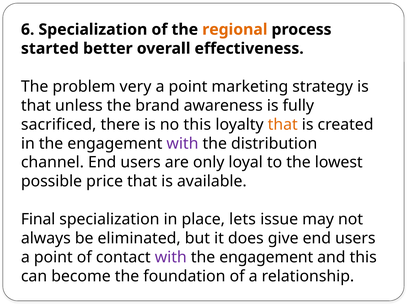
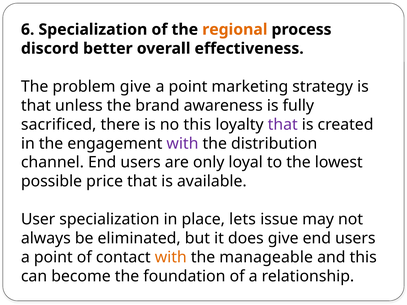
started: started -> discord (50, 49)
problem very: very -> give (135, 87)
that colour: orange -> purple (283, 125)
Final: Final -> User (38, 220)
with colour: purple -> orange (171, 258)
engagement: engagement -> manageable (266, 258)
